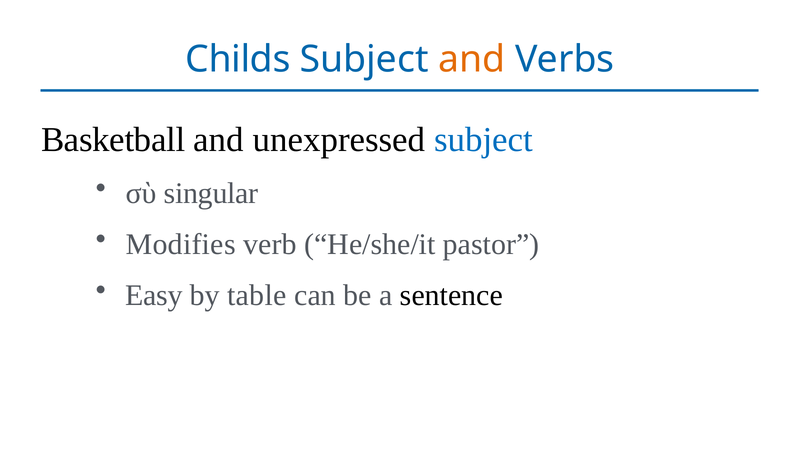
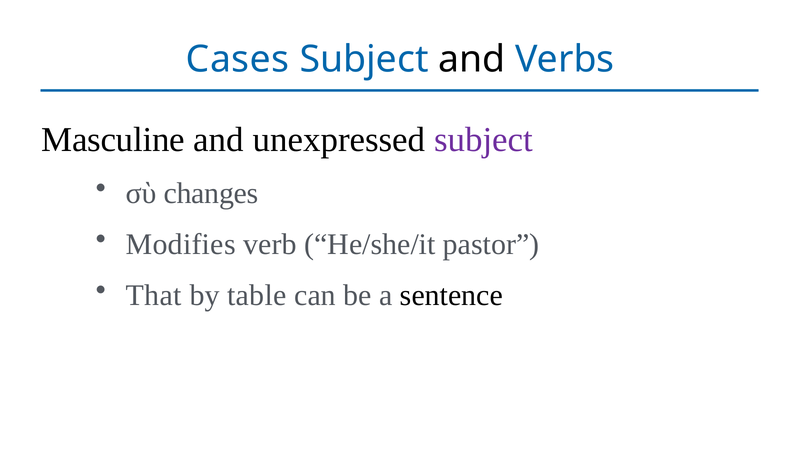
Childs: Childs -> Cases (238, 59)
and colour: orange -> black (472, 59)
Basketball: Basketball -> Masculine (113, 140)
subject colour: blue -> purple (483, 140)
singular: singular -> changes (211, 194)
Easy: Easy -> That (154, 295)
